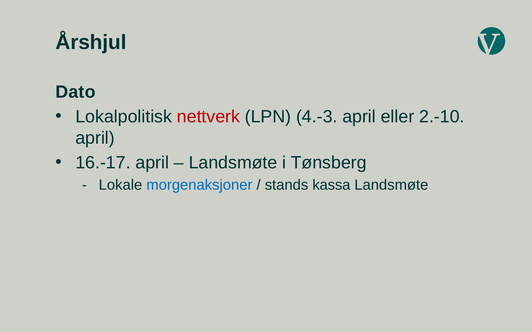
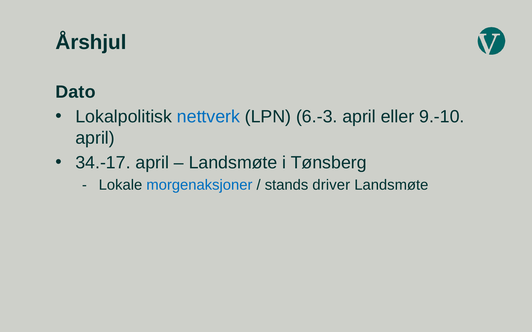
nettverk colour: red -> blue (208, 117)
4.-3: 4.-3 -> 6.-3 (317, 117)
2.-10: 2.-10 -> 9.-10 (442, 117)
16.-17: 16.-17 -> 34.-17 (103, 163)
kassa: kassa -> driver (331, 185)
